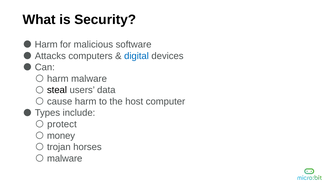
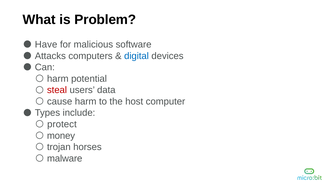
Security: Security -> Problem (105, 20)
Harm: Harm -> Have (46, 44)
harm malware: malware -> potential (89, 79)
steal colour: black -> red (57, 90)
